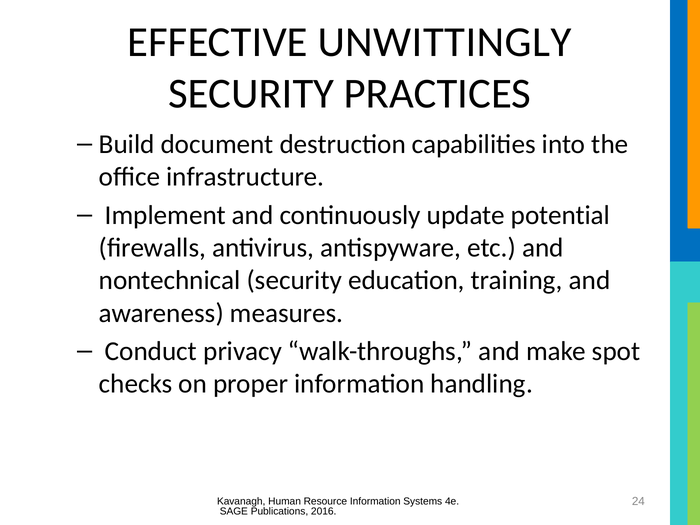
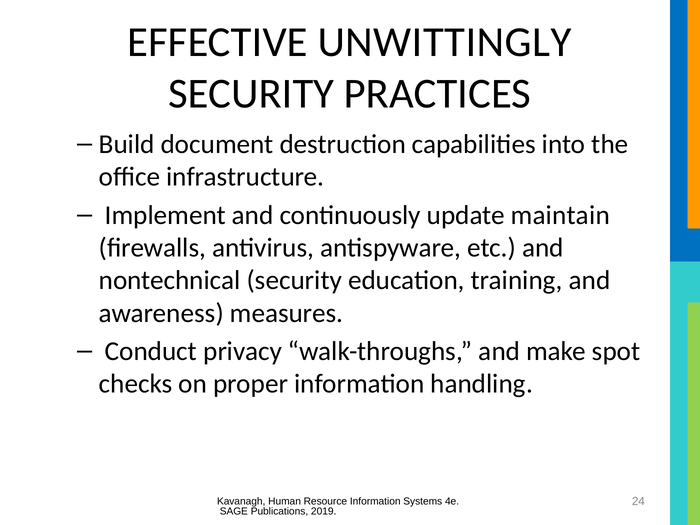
potential: potential -> maintain (560, 215)
2016: 2016 -> 2019 (324, 511)
